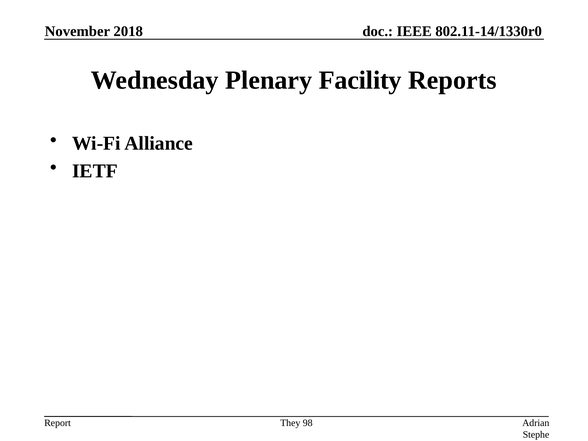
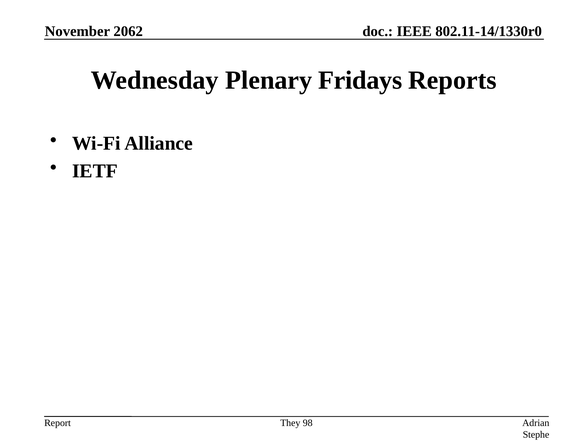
2018: 2018 -> 2062 (128, 31)
Facility: Facility -> Fridays (360, 80)
